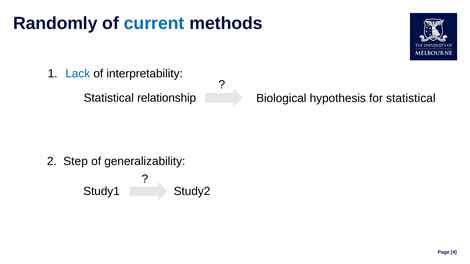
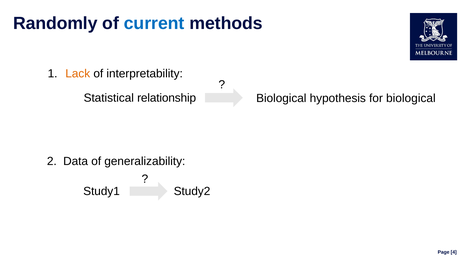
Lack colour: blue -> orange (78, 74)
for statistical: statistical -> biological (411, 99)
Step: Step -> Data (76, 162)
